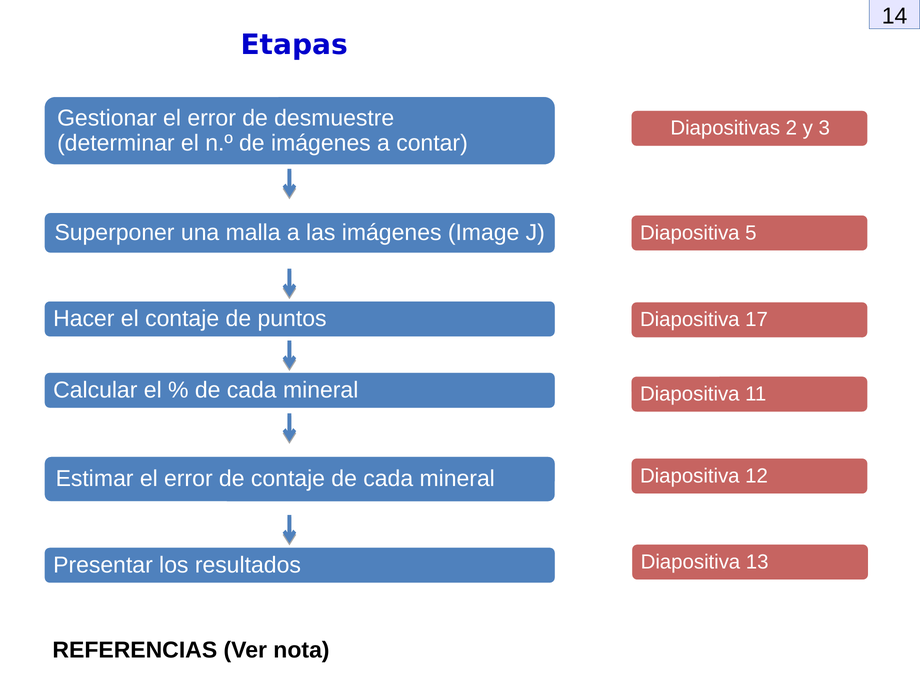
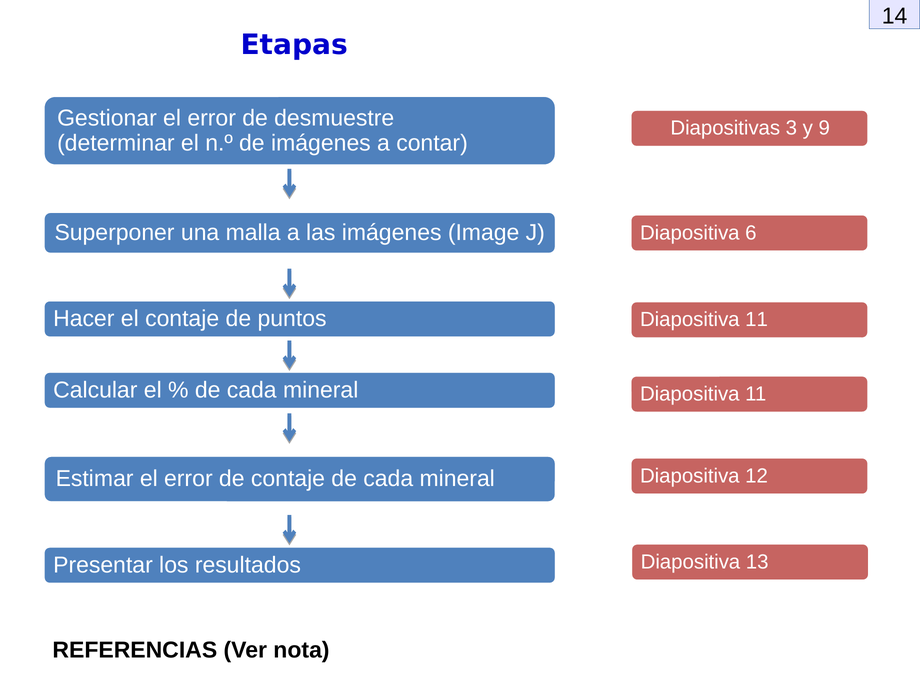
2: 2 -> 3 (791, 128)
3: 3 -> 9 (824, 128)
5: 5 -> 6 (751, 233)
17: 17 -> 11 (757, 320)
